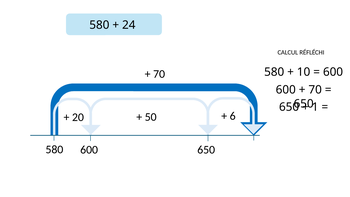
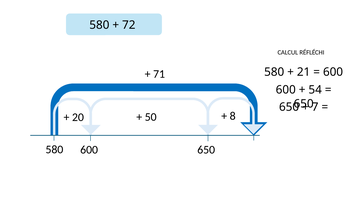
24: 24 -> 72 (129, 25)
10: 10 -> 21 (304, 72)
70: 70 -> 71 (159, 74)
70: 70 -> 54 (315, 90)
1: 1 -> 7 (315, 107)
6: 6 -> 8 (233, 116)
